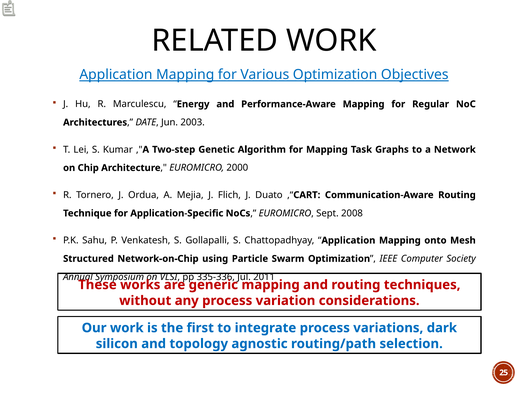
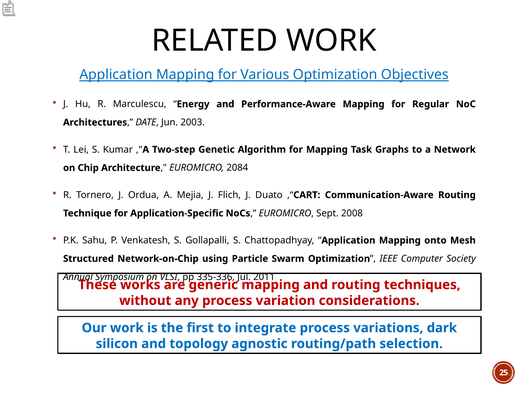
2000: 2000 -> 2084 (237, 168)
